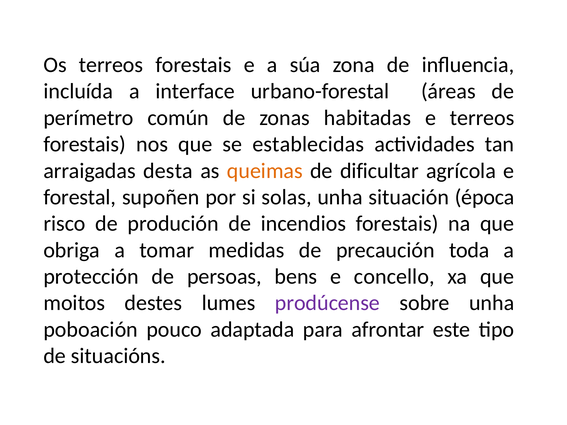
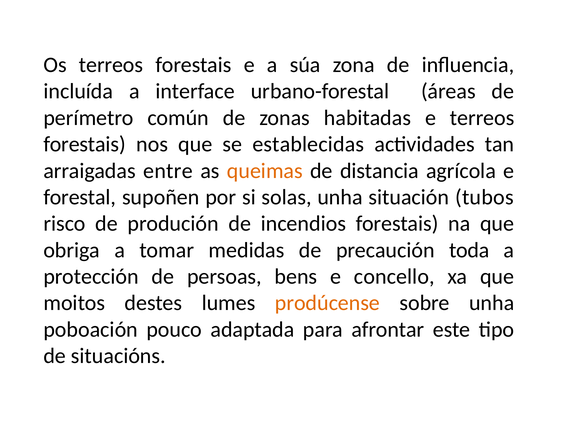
desta: desta -> entre (168, 171)
dificultar: dificultar -> distancia (379, 171)
época: época -> tubos (484, 197)
prodúcense colour: purple -> orange (327, 303)
